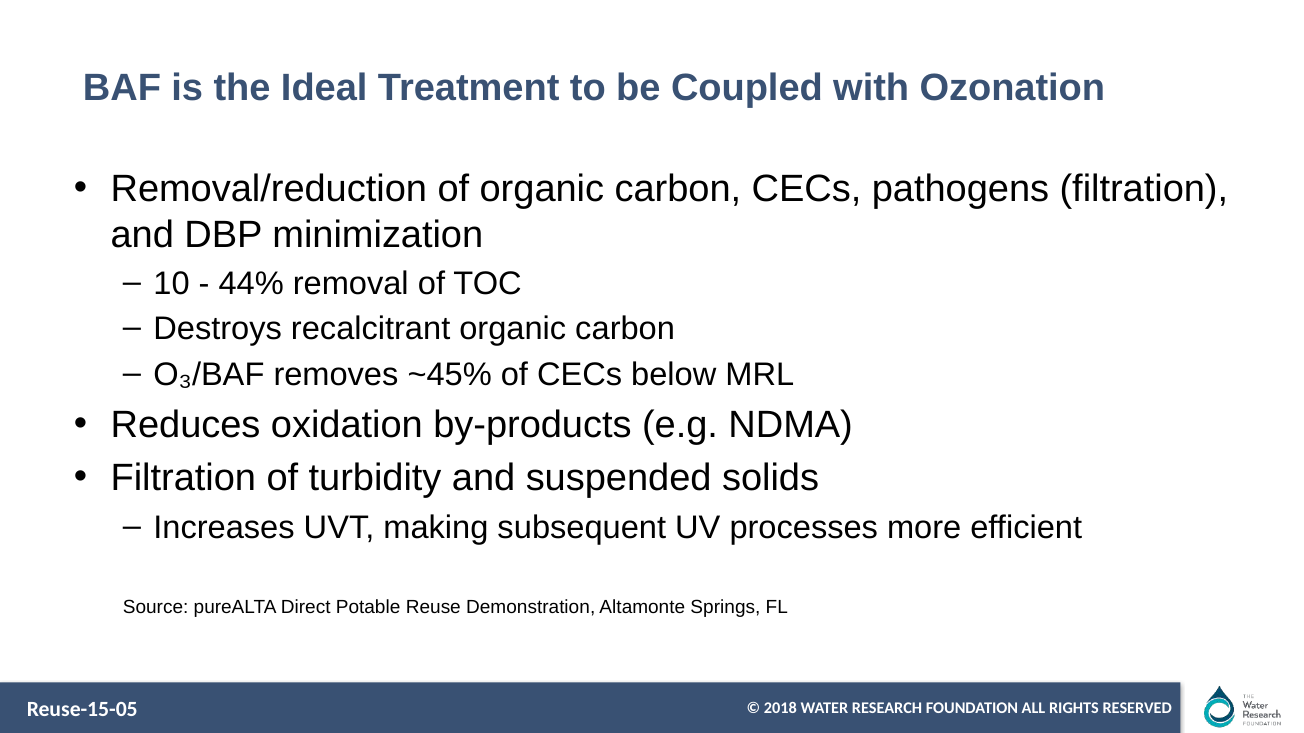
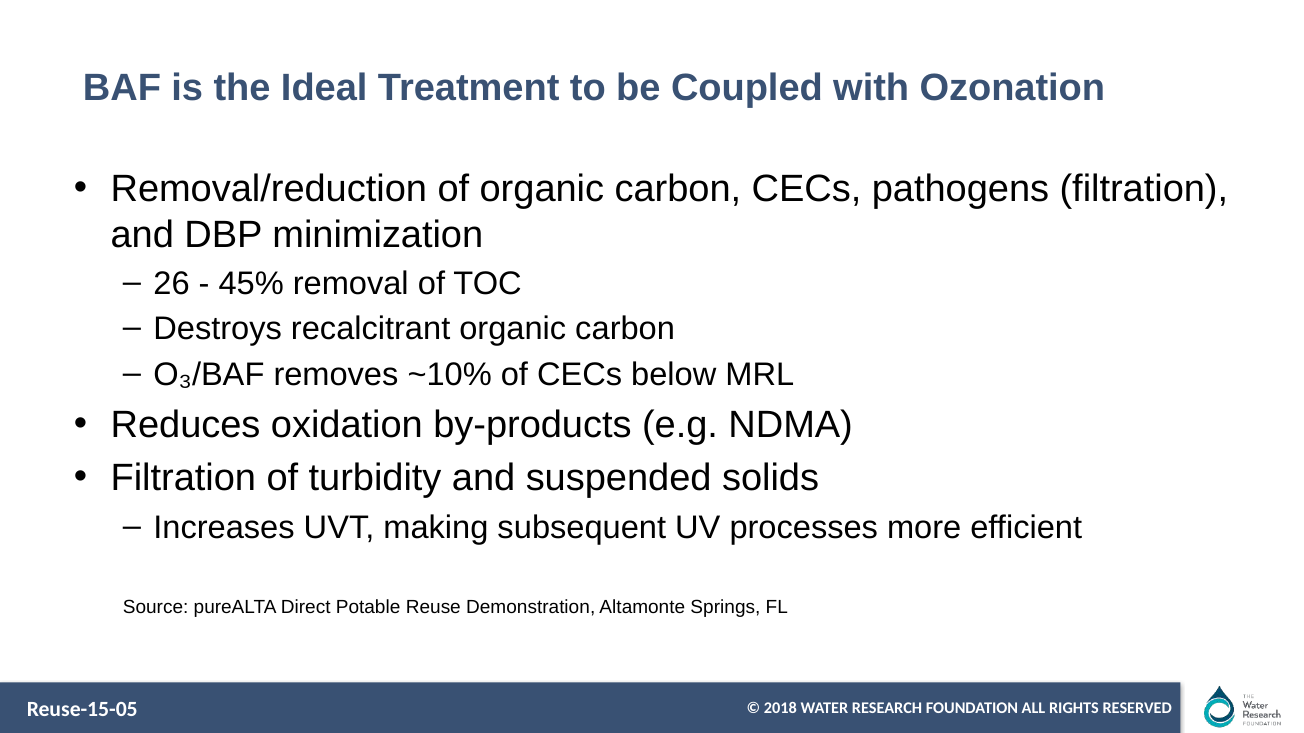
10: 10 -> 26 (172, 284)
44%: 44% -> 45% (251, 284)
~45%: ~45% -> ~10% (450, 375)
